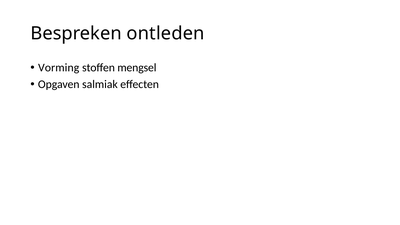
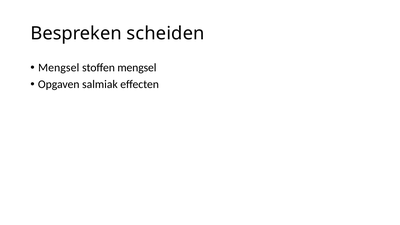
ontleden: ontleden -> scheiden (166, 34)
Vorming: Vorming -> Mengsel (59, 68)
